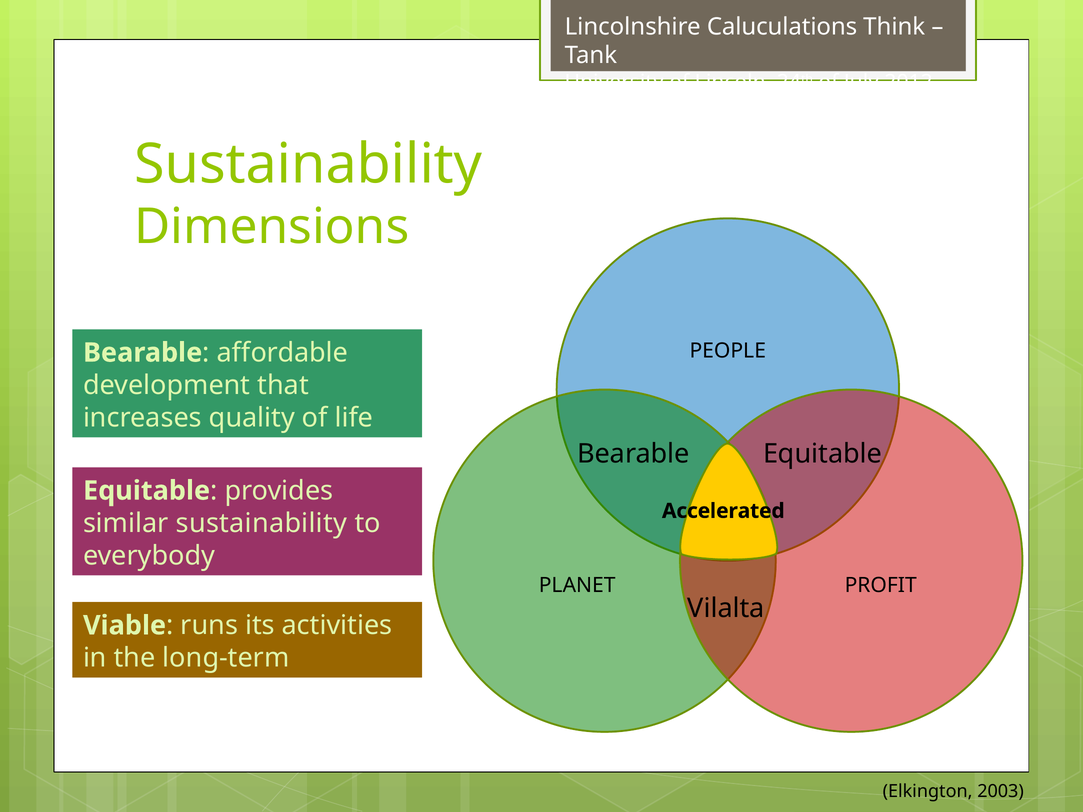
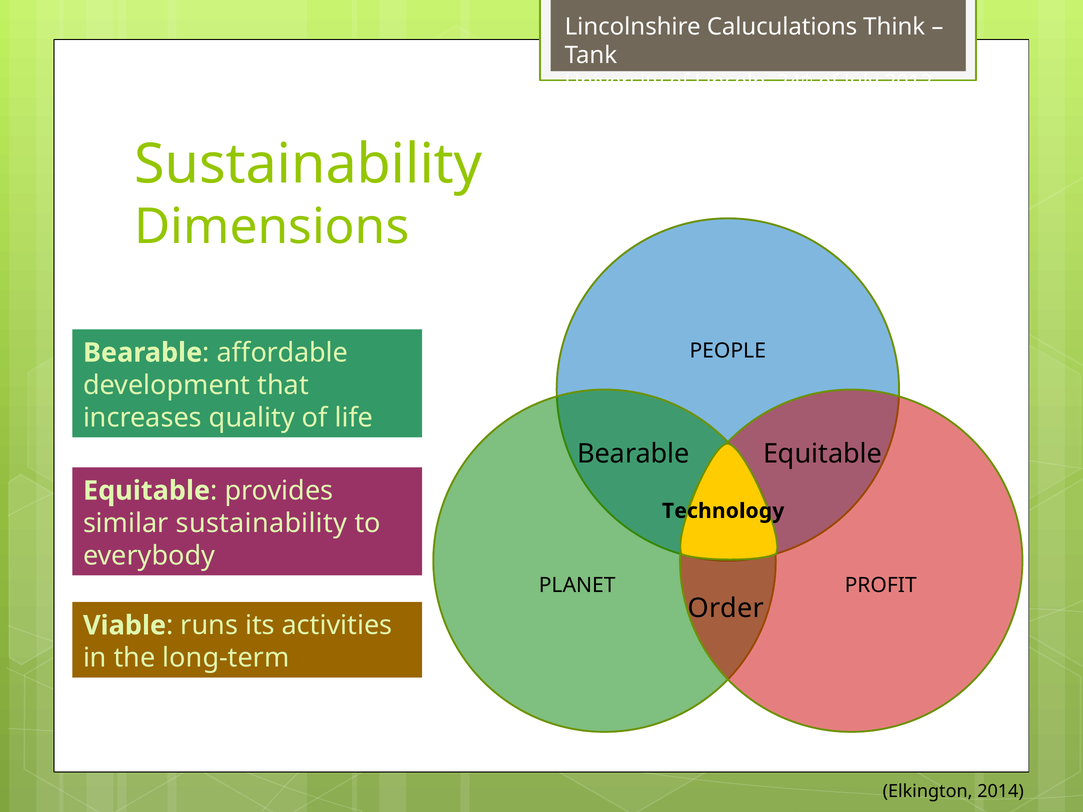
Accelerated: Accelerated -> Technology (723, 511)
Vilalta: Vilalta -> Order (726, 609)
2003: 2003 -> 2014 (1001, 791)
